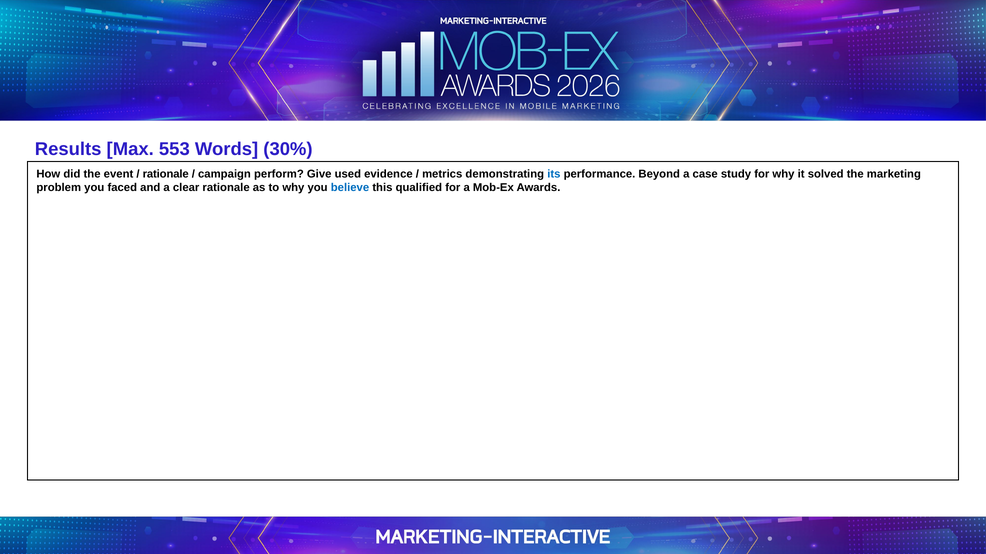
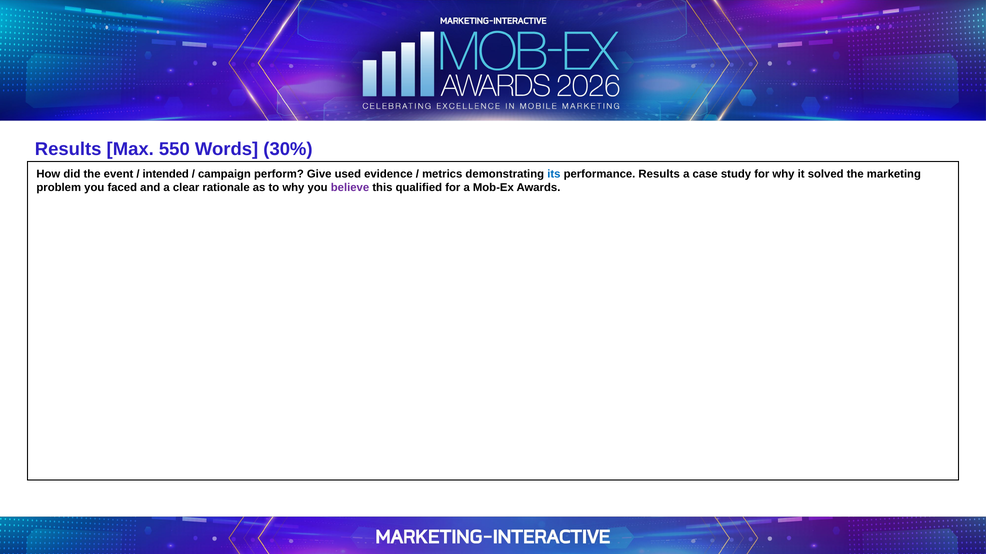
553: 553 -> 550 (174, 149)
rationale: rationale -> intended (166, 174)
performance Beyond: Beyond -> Results (659, 174)
believe colour: blue -> purple (350, 188)
